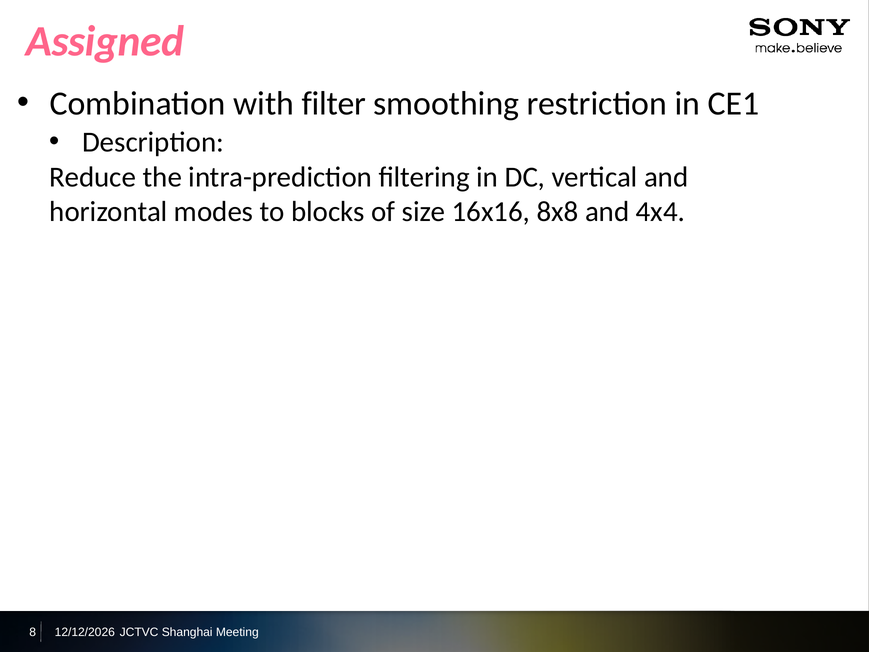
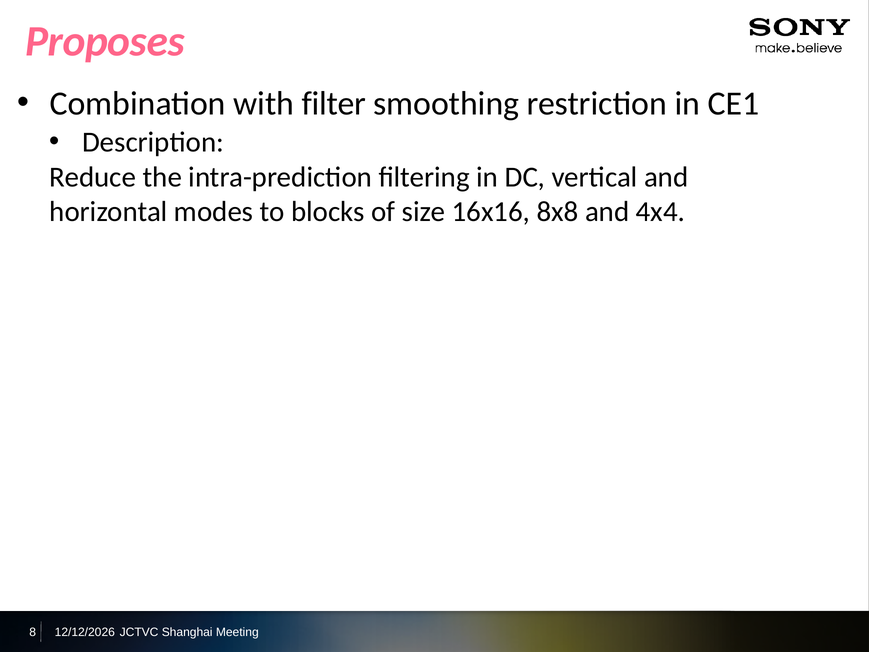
Assigned: Assigned -> Proposes (105, 41)
